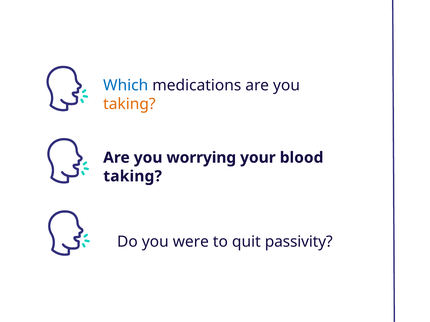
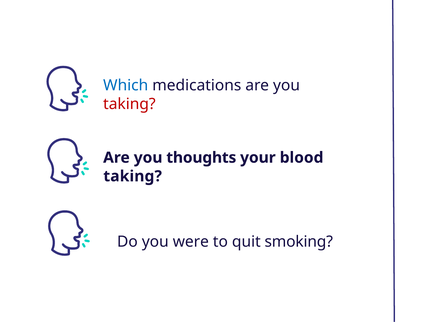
taking colour: orange -> red (129, 104)
worrying: worrying -> thoughts (201, 158)
passivity: passivity -> smoking (299, 242)
